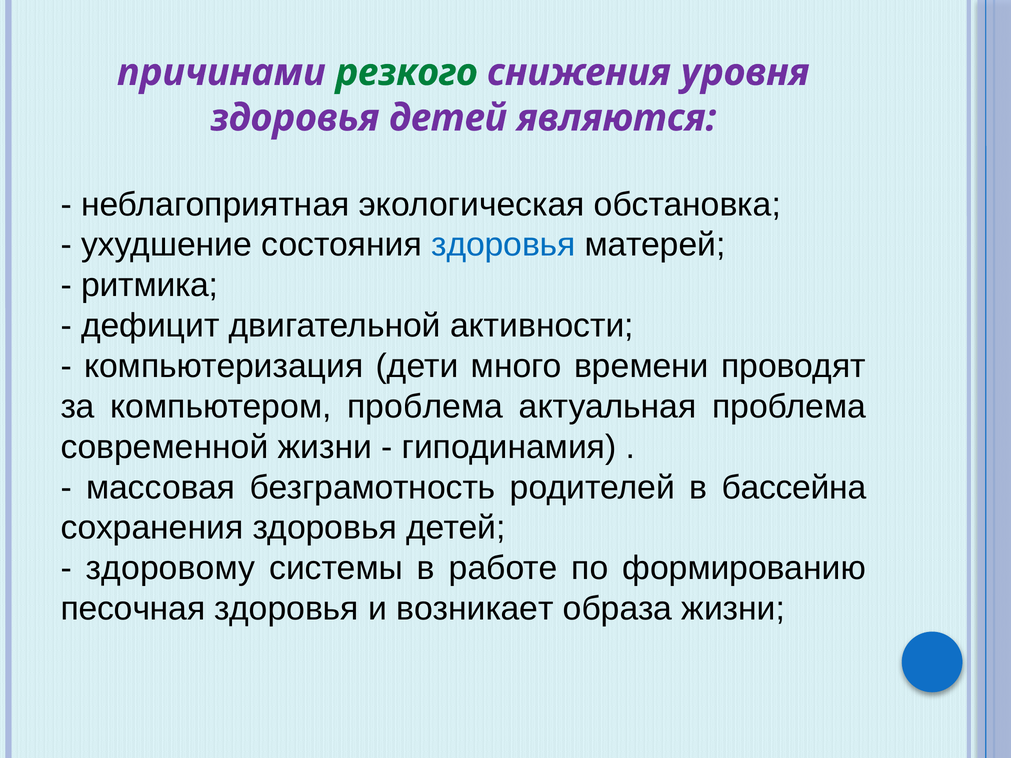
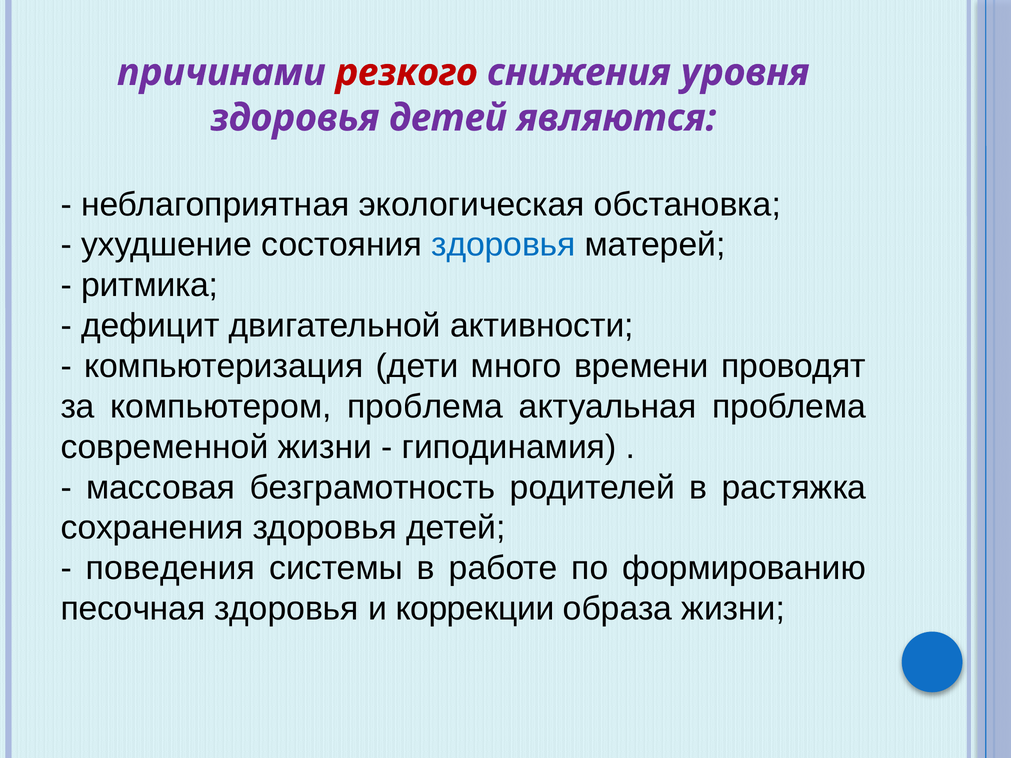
резкого colour: green -> red (407, 73)
бассейна: бассейна -> растяжка (794, 488)
здоровому: здоровому -> поведения (170, 568)
возникает: возникает -> коррекции (475, 609)
